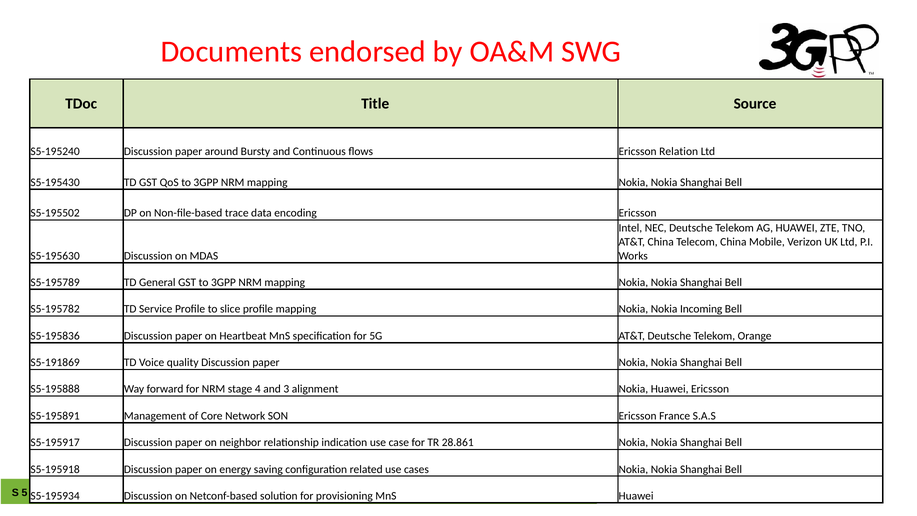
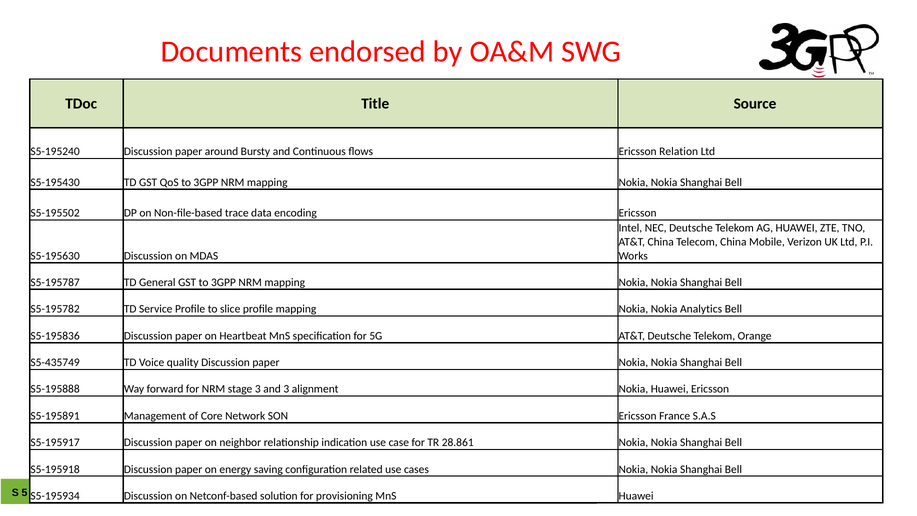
S5-195789: S5-195789 -> S5-195787 (55, 282)
Incoming: Incoming -> Analytics (701, 309)
S5-191869: S5-191869 -> S5-435749 (55, 362)
stage 4: 4 -> 3 (258, 389)
